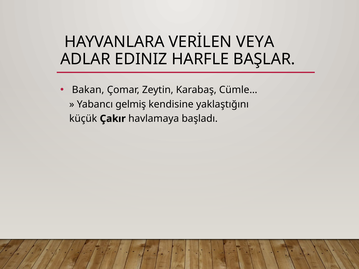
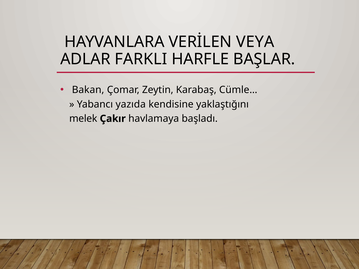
EDINIZ: EDINIZ -> FARKLI (141, 59)
gelmiş: gelmiş -> yazıda (131, 104)
küçük: küçük -> melek (83, 119)
